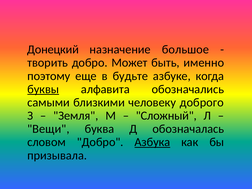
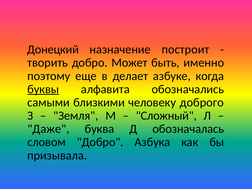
большое: большое -> построит (185, 49)
будьте: будьте -> делает (130, 76)
Вещи: Вещи -> Даже (48, 129)
Азбука underline: present -> none (152, 142)
